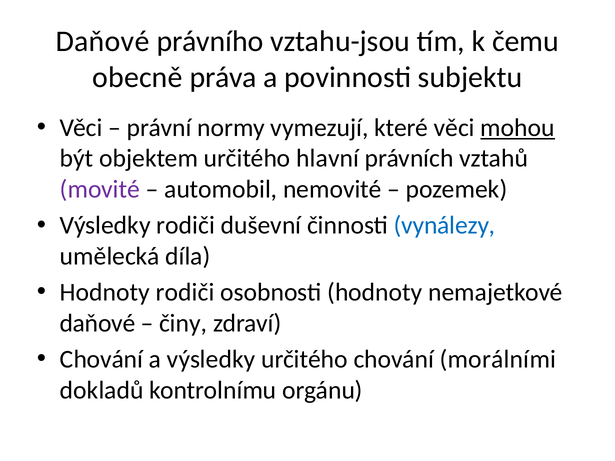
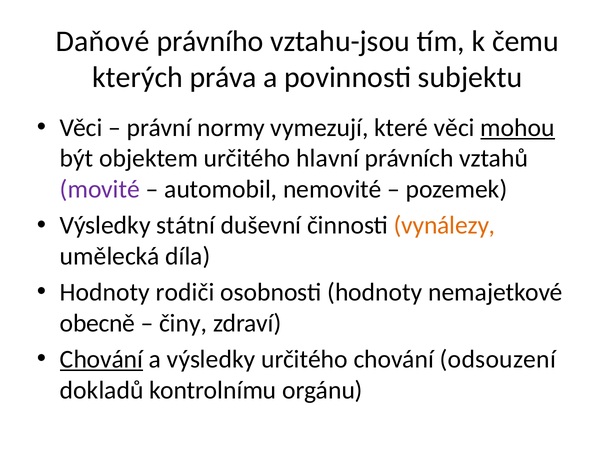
obecně: obecně -> kterých (138, 77)
Výsledky rodiči: rodiči -> státní (186, 226)
vynálezy colour: blue -> orange (445, 226)
daňové: daňové -> obecně (97, 323)
Chování underline: none -> present (102, 360)
morálními: morálními -> odsouzení (498, 360)
